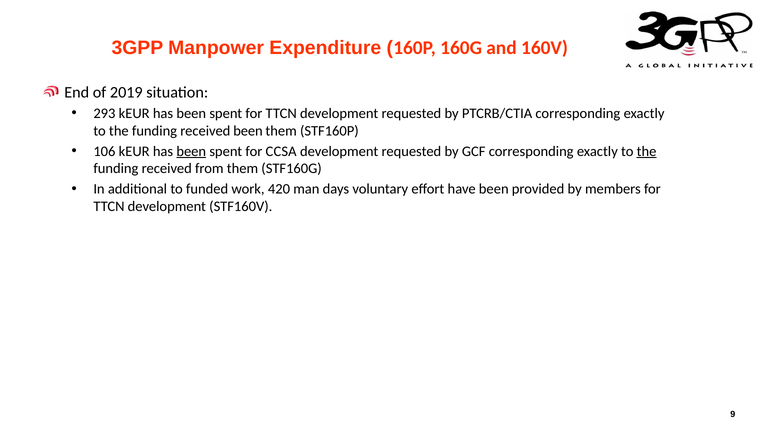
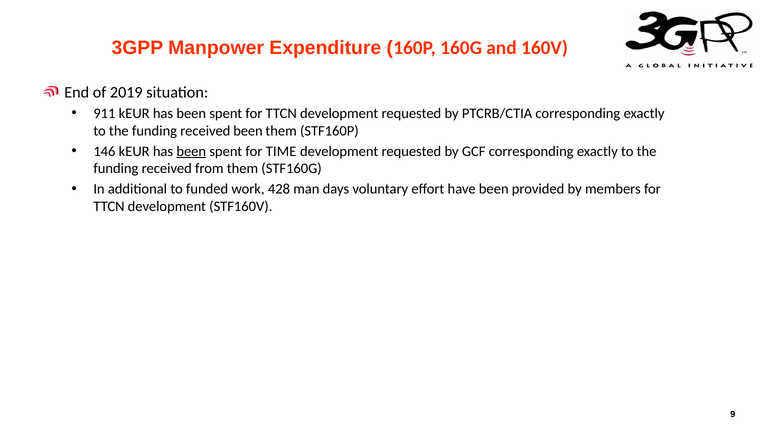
293: 293 -> 911 (104, 113)
106: 106 -> 146 (104, 151)
CCSA: CCSA -> TIME (281, 151)
the underline: present -> none (647, 151)
420: 420 -> 428 (279, 189)
